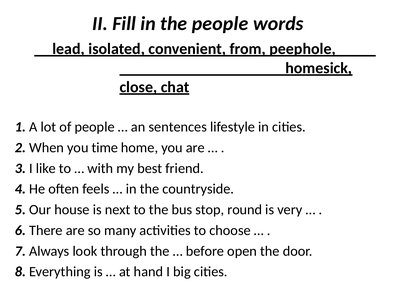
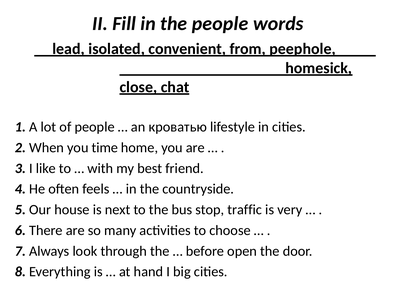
sentences: sentences -> кроватью (178, 127)
round: round -> traffic (245, 210)
